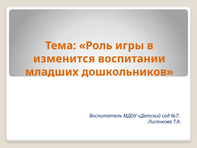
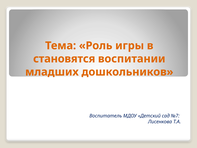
изменится: изменится -> становятся (64, 59)
